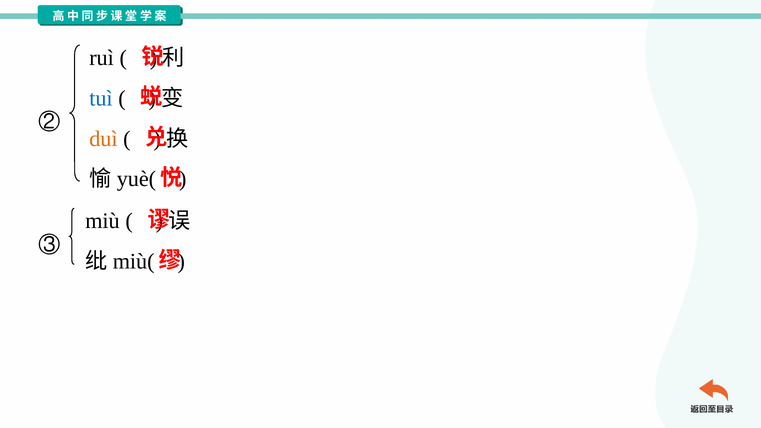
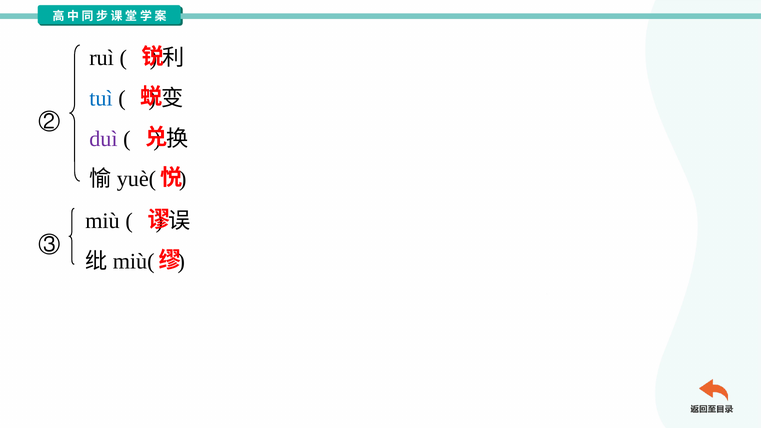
duì colour: orange -> purple (103, 139)
